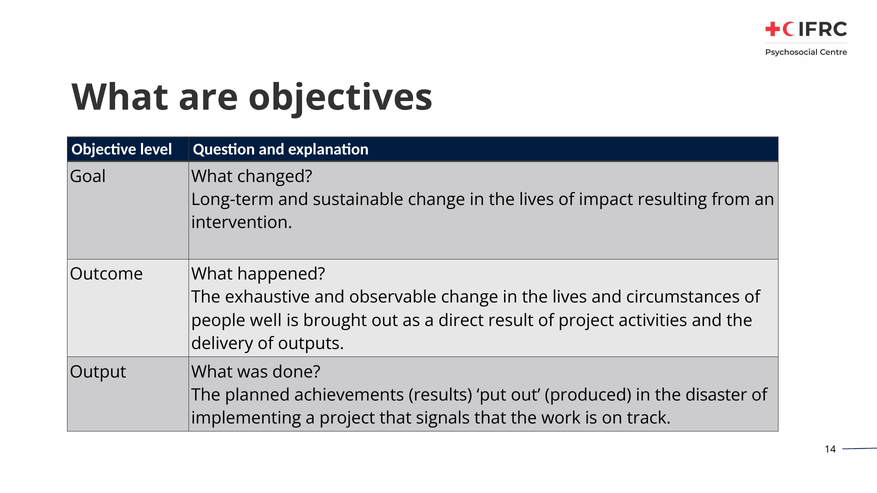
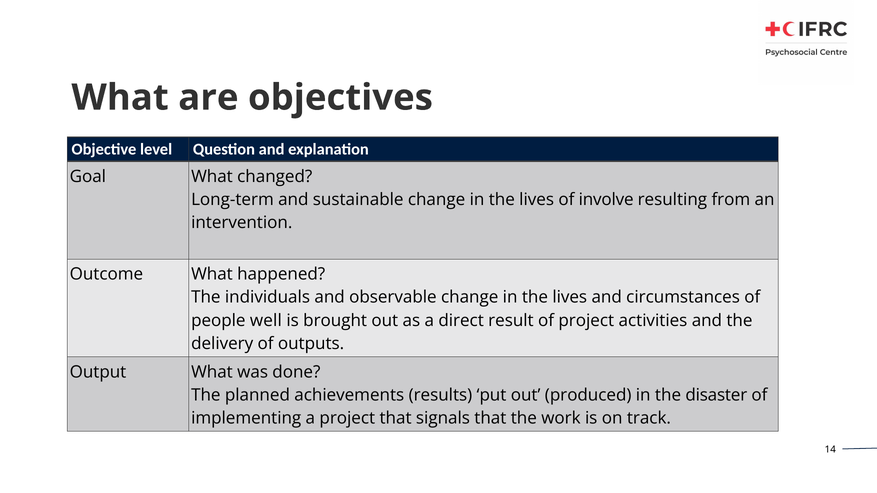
impact: impact -> involve (606, 200)
exhaustive: exhaustive -> individuals (267, 298)
